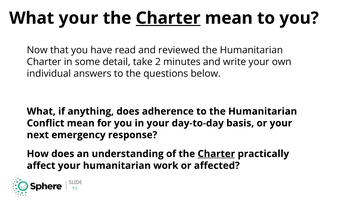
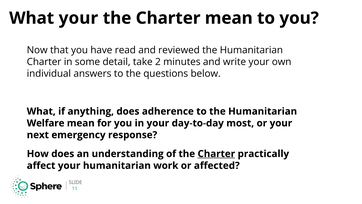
Charter underline: present -> none (168, 18)
Conflict: Conflict -> Welfare (46, 123)
basis: basis -> most (240, 123)
